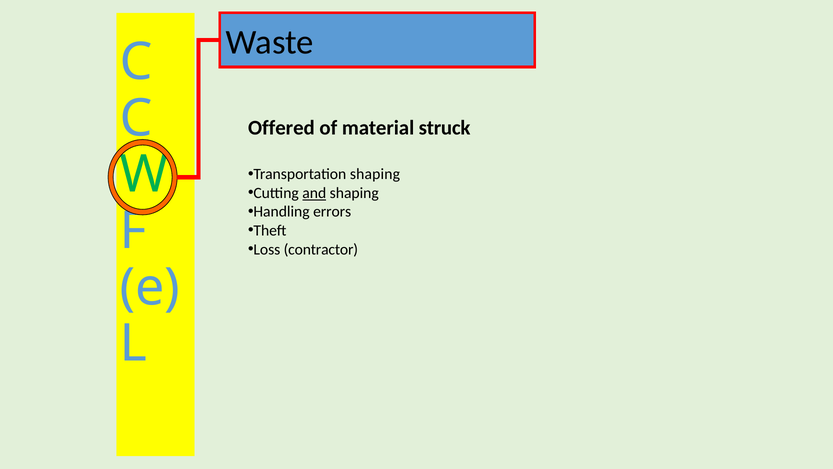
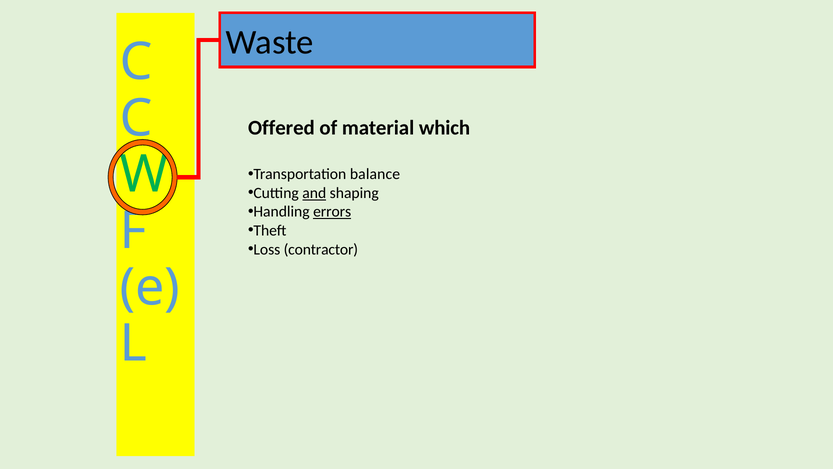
struck: struck -> which (445, 128)
Transportation shaping: shaping -> balance (375, 174)
errors underline: none -> present (332, 212)
